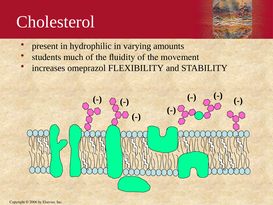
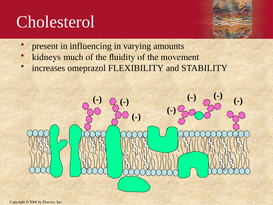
hydrophilic: hydrophilic -> influencing (91, 46)
students: students -> kidneys (46, 57)
